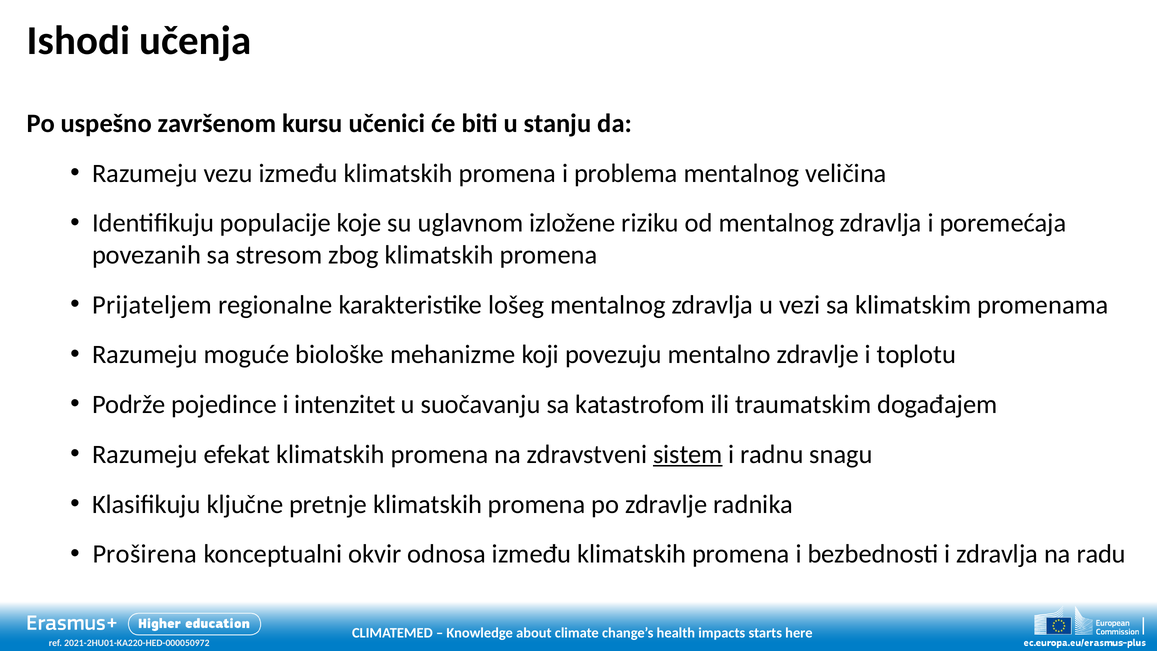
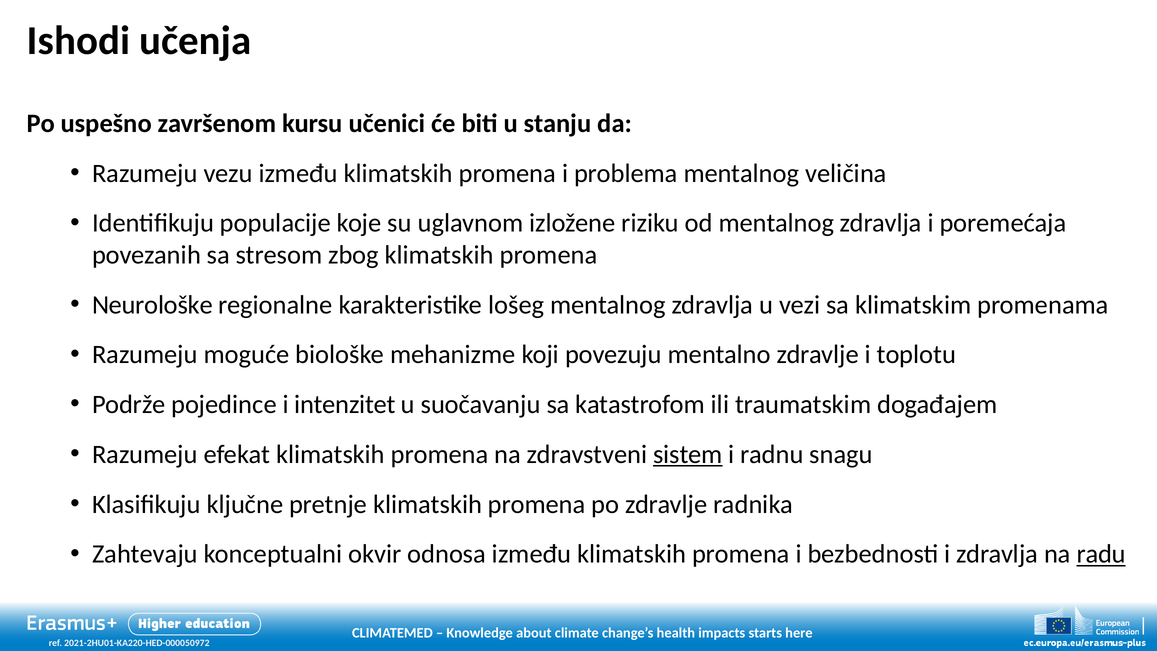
Prijateljem: Prijateljem -> Neurološke (152, 305)
Proširena: Proširena -> Zahtevaju (145, 554)
radu underline: none -> present (1101, 554)
